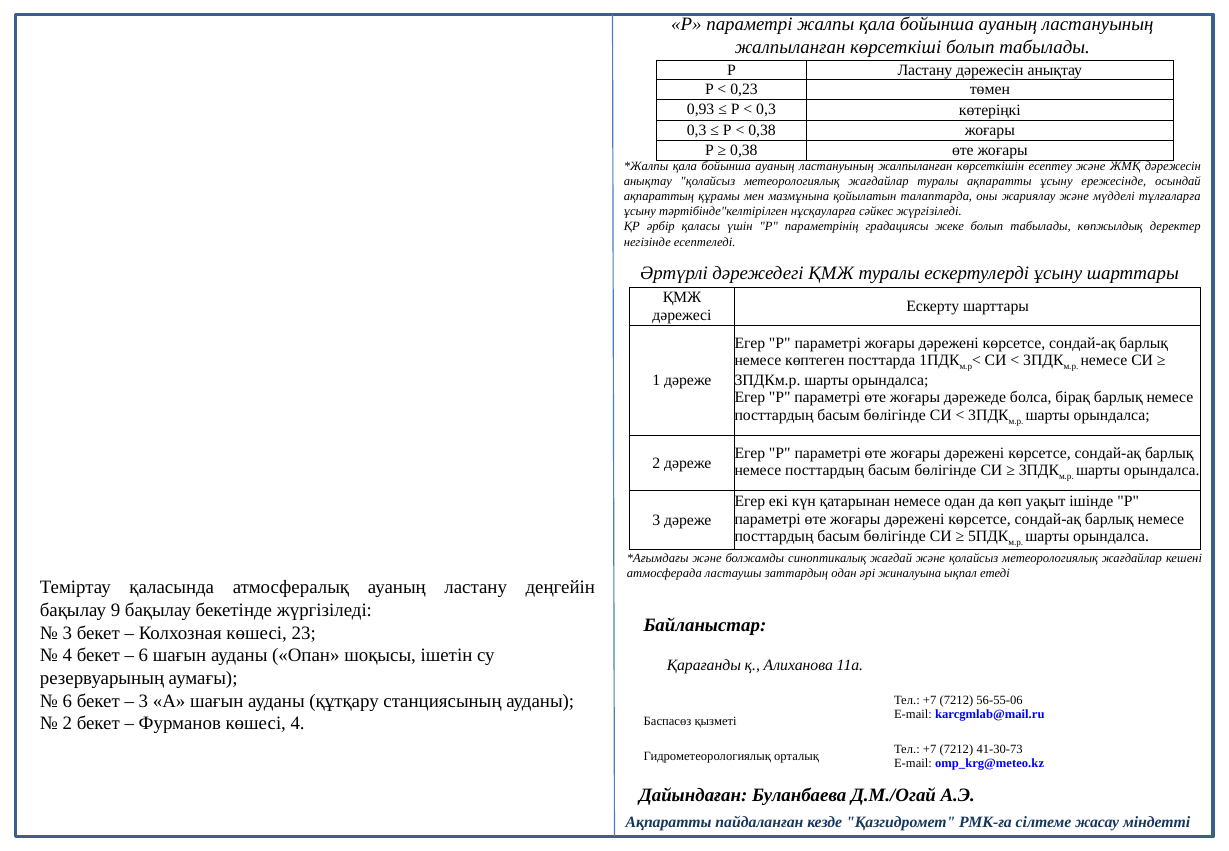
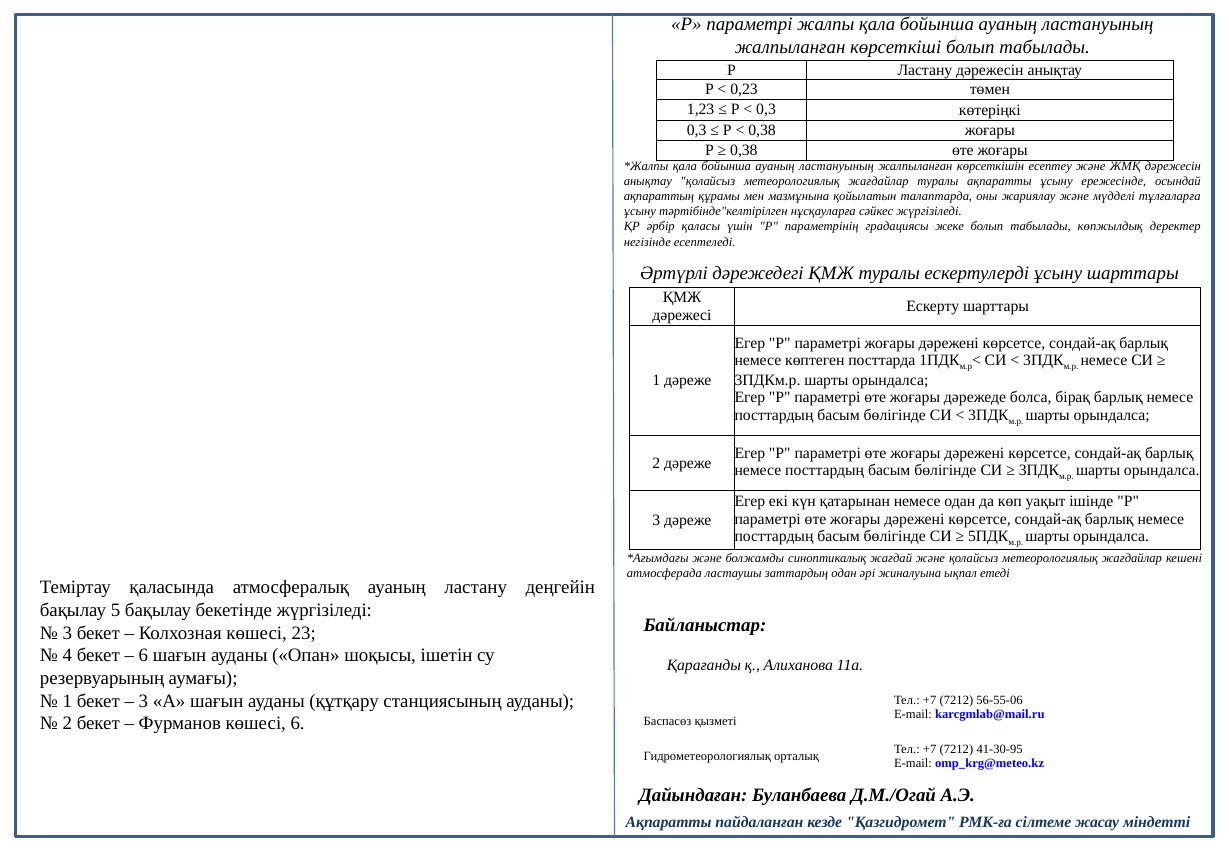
0,93: 0,93 -> 1,23 (701, 110)
9: 9 -> 5 (116, 610)
6: 6 -> 1 (67, 701)
көшесі 4: 4 -> 6 (298, 723)
41-30-73: 41-30-73 -> 41-30-95 (1000, 749)
